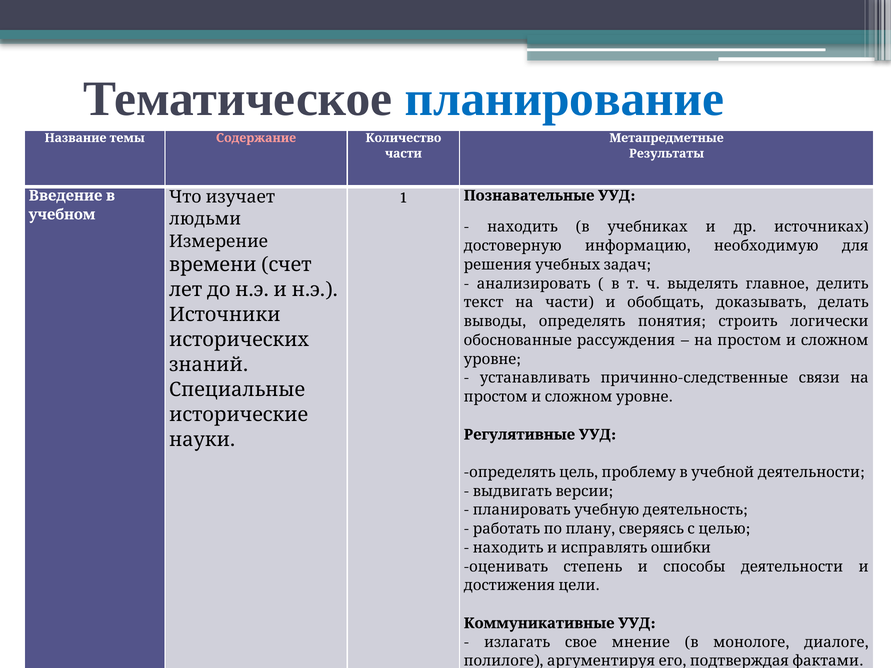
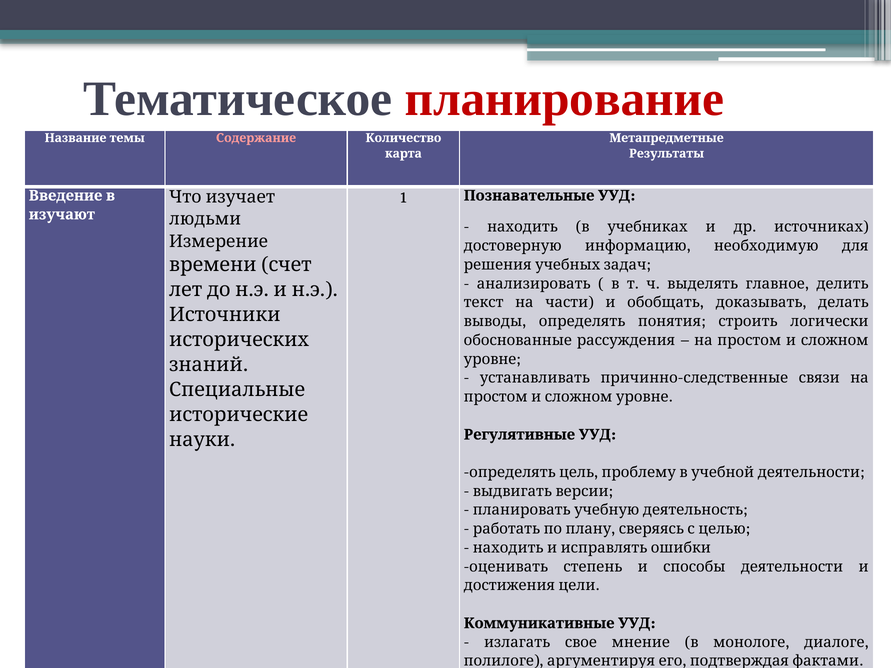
планирование colour: blue -> red (564, 99)
части: части -> карта (403, 154)
учебном: учебном -> изучают (62, 215)
